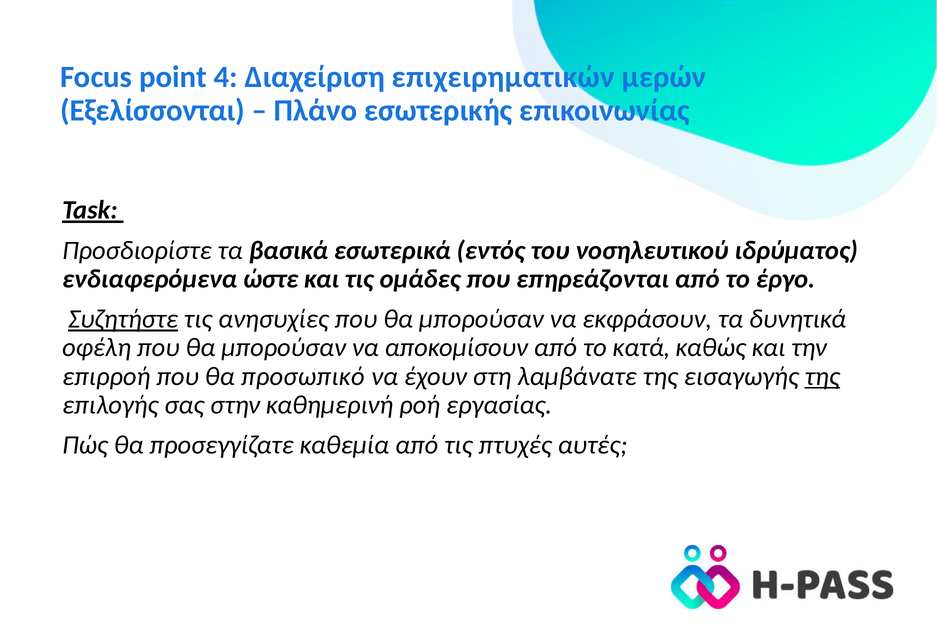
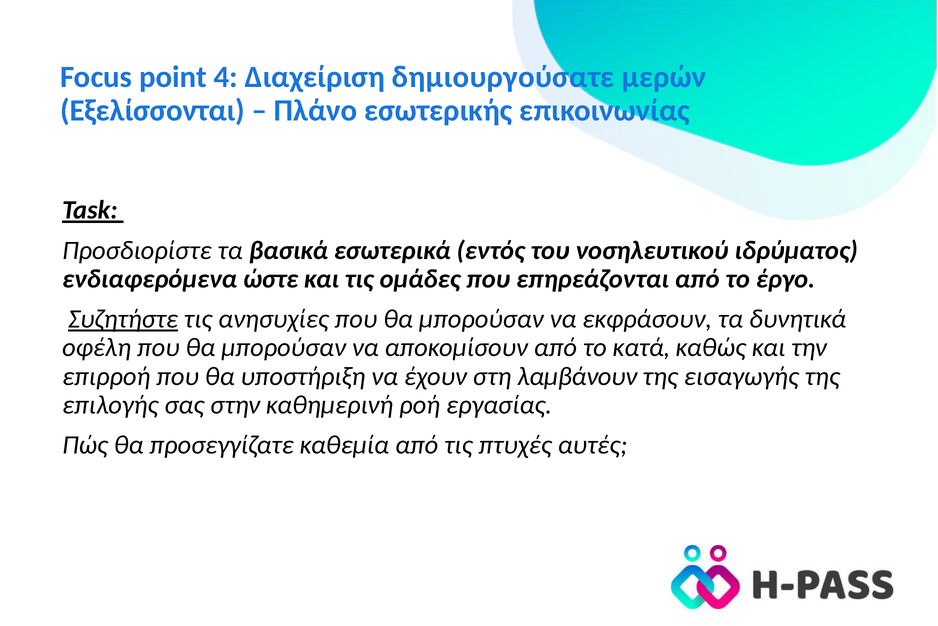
επιχειρηματικών: επιχειρηματικών -> δημιουργούσατε (503, 77)
προσωπικό: προσωπικό -> υποστήριξη (303, 376)
λαμβάνατε: λαμβάνατε -> λαμβάνουν (577, 376)
της underline: present -> none (822, 376)
